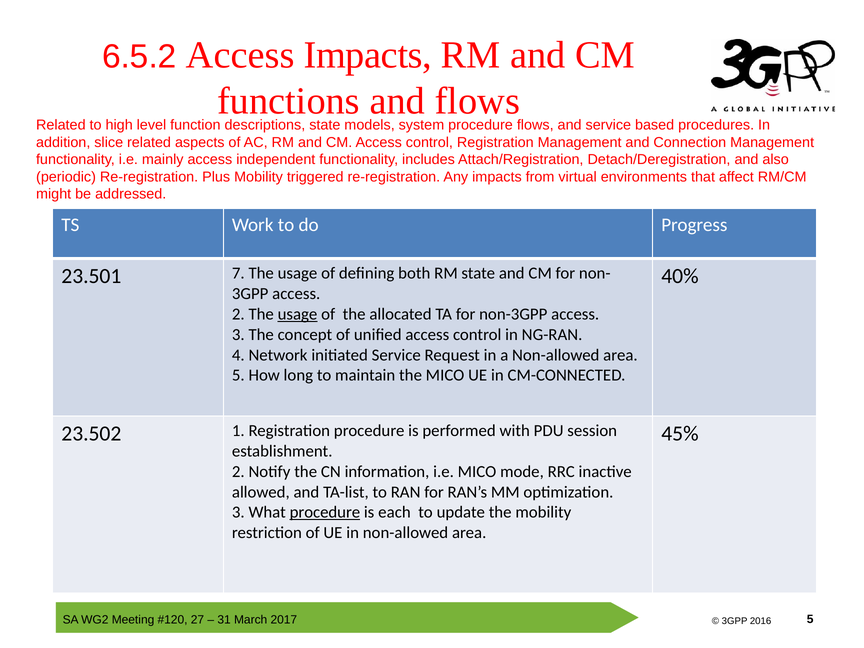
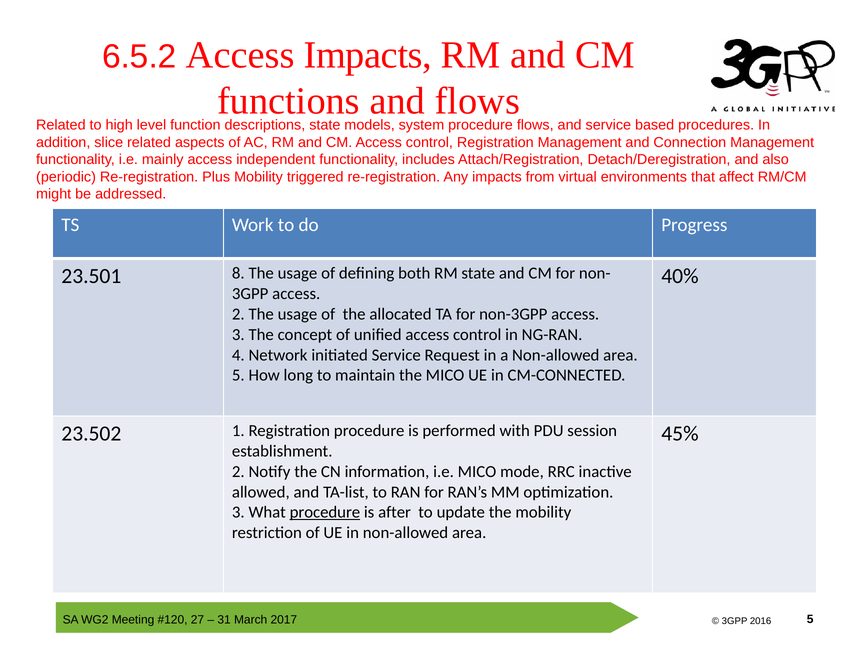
7: 7 -> 8 (238, 273)
usage underline: present -> none (297, 314)
each: each -> after (395, 512)
